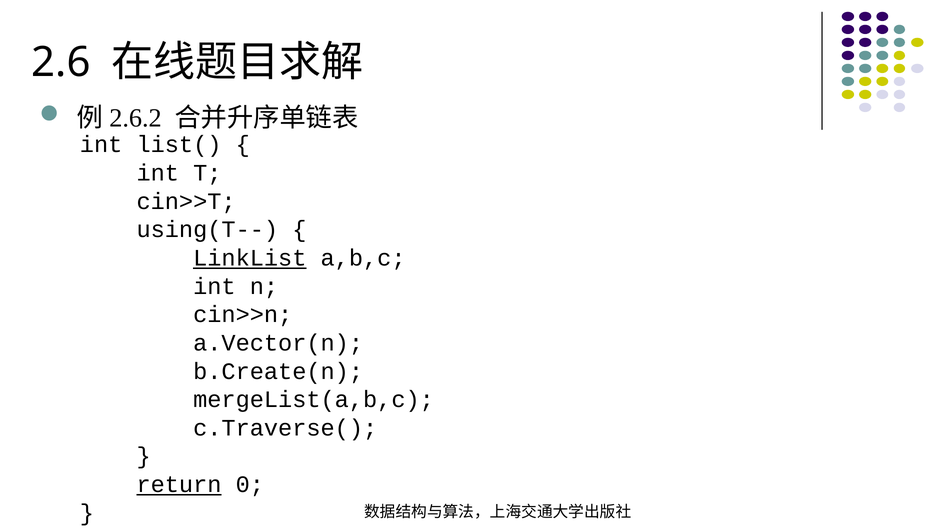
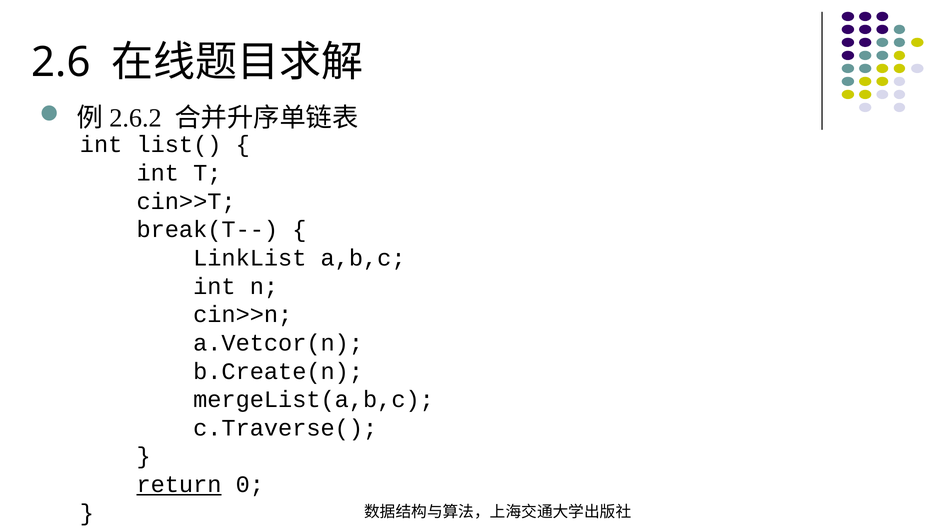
using(T--: using(T-- -> break(T-- (207, 230)
LinkList underline: present -> none (250, 258)
a.Vector(n: a.Vector(n -> a.Vetcor(n (278, 343)
